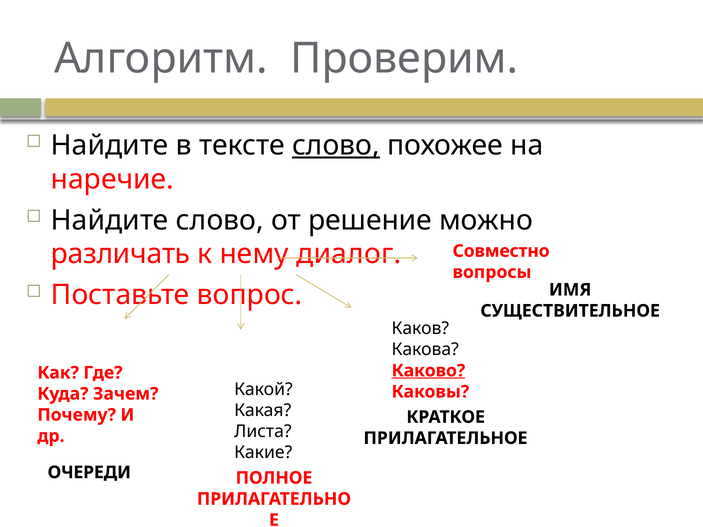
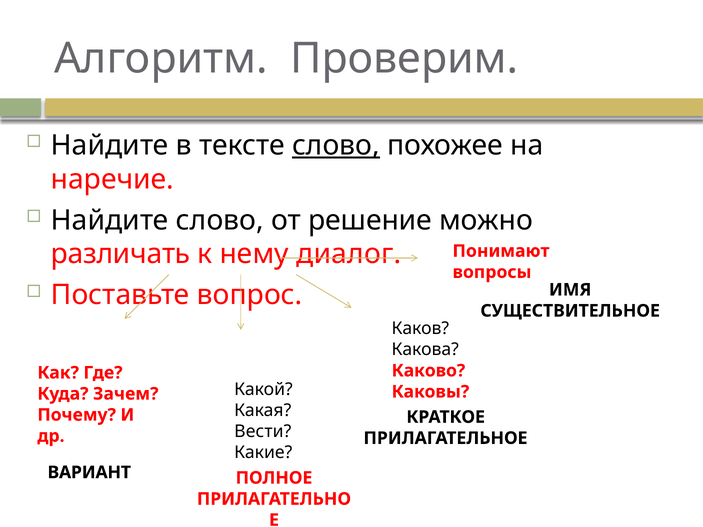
Совместно: Совместно -> Понимают (501, 251)
Каково underline: present -> none (428, 371)
Листа: Листа -> Вести (263, 432)
ОЧЕРЕДИ: ОЧЕРЕДИ -> ВАРИАНТ (89, 473)
